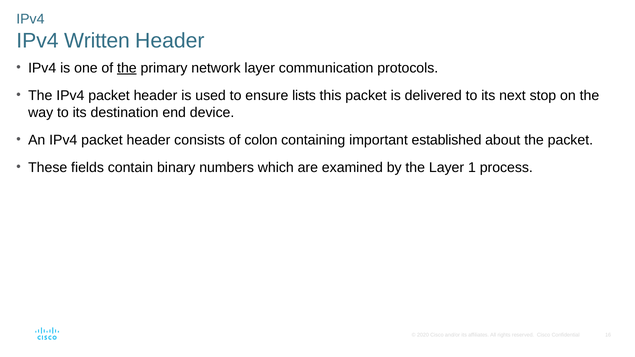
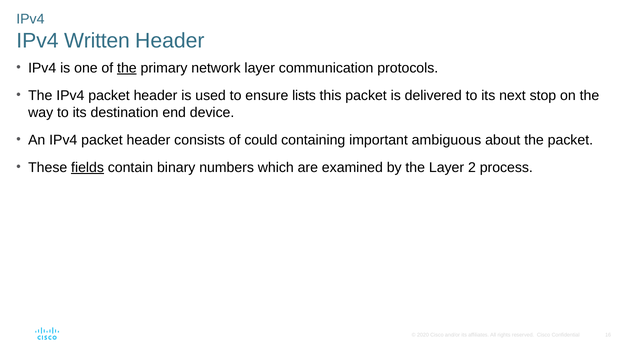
colon: colon -> could (261, 140)
established: established -> ambiguous (446, 140)
fields underline: none -> present (88, 168)
1: 1 -> 2 (472, 168)
